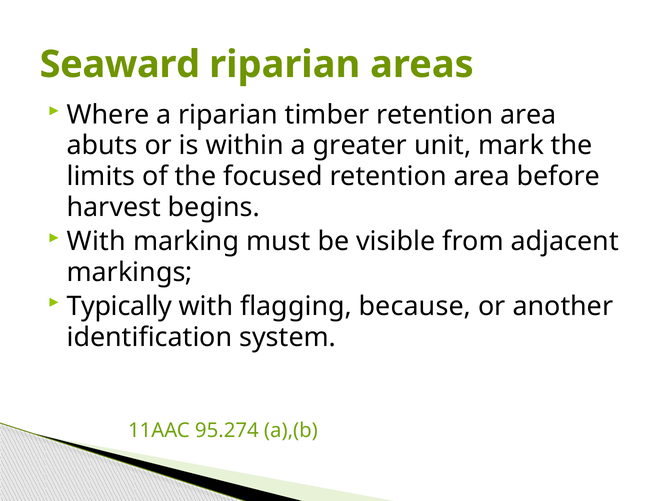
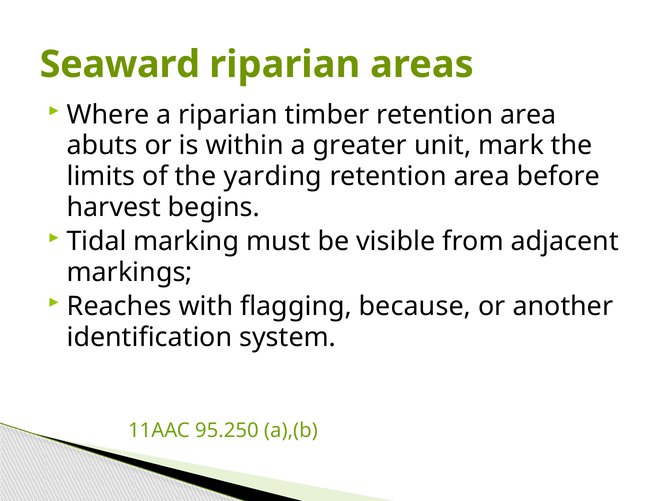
focused: focused -> yarding (273, 177)
With: With -> Tidal (97, 241)
Typically: Typically -> Reaches (119, 306)
95.274: 95.274 -> 95.250 (227, 431)
